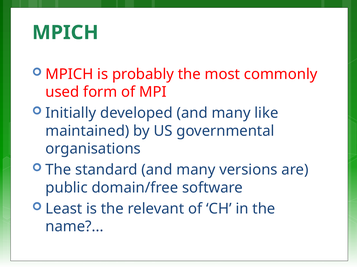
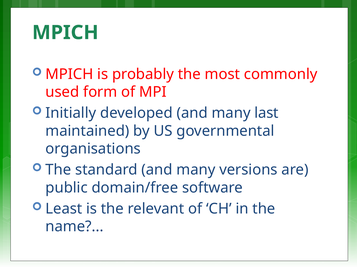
like: like -> last (266, 113)
